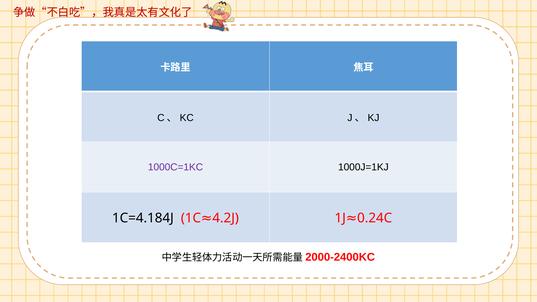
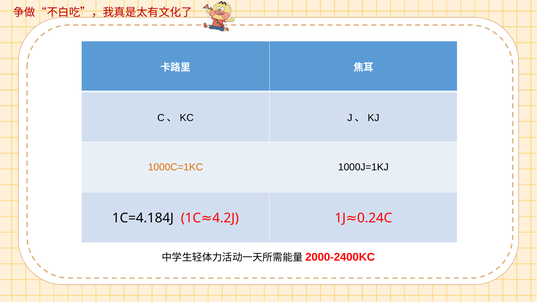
1000C=1KC colour: purple -> orange (175, 167)
